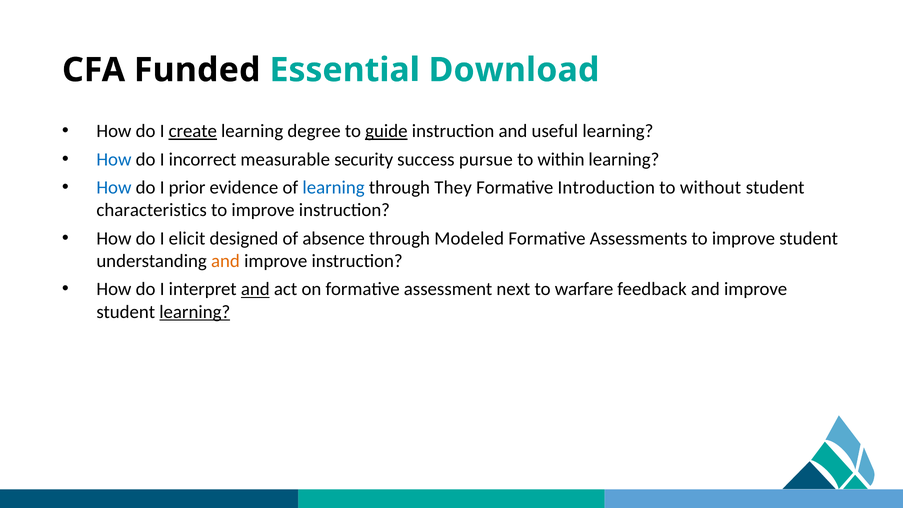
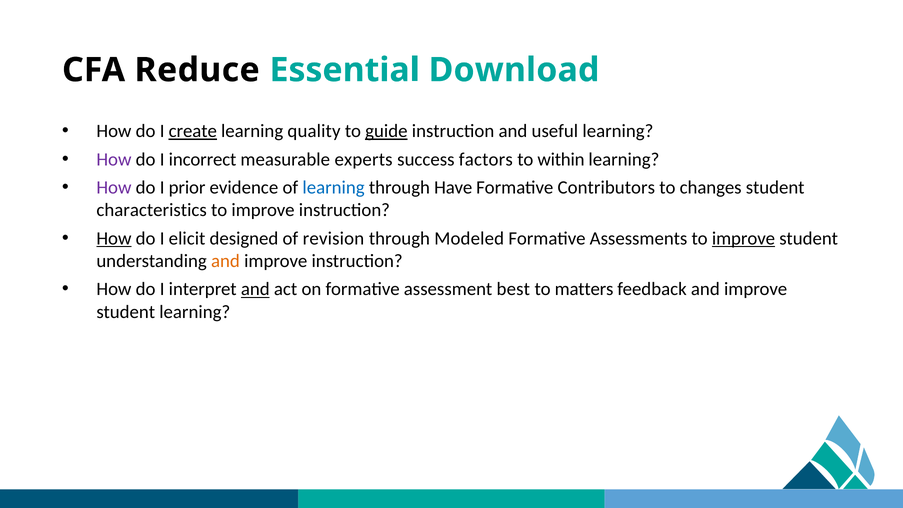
Funded: Funded -> Reduce (197, 70)
degree: degree -> quality (314, 131)
How colour: blue -> purple (114, 159)
security: security -> experts (364, 159)
pursue: pursue -> factors (486, 159)
How colour: blue -> purple (114, 188)
They: They -> Have (453, 188)
Introduction: Introduction -> Contributors (606, 188)
without: without -> changes (711, 188)
How underline: none -> present (114, 238)
absence: absence -> revision (333, 238)
improve underline: none -> present (743, 238)
next: next -> best (513, 289)
warfare: warfare -> matters (584, 289)
learning underline: present -> none (195, 312)
